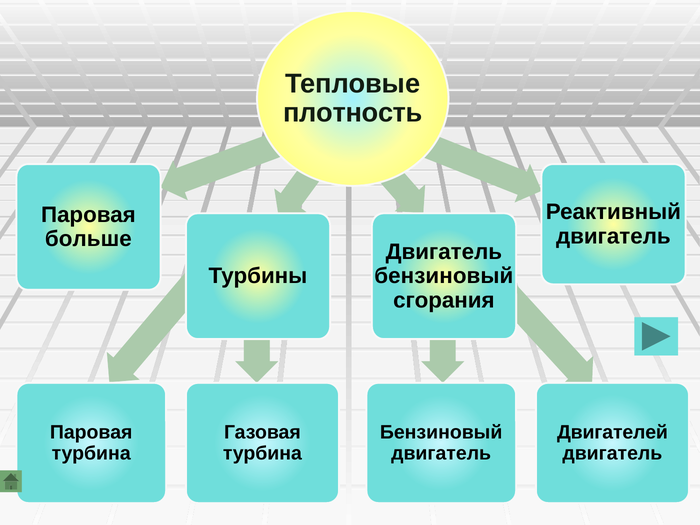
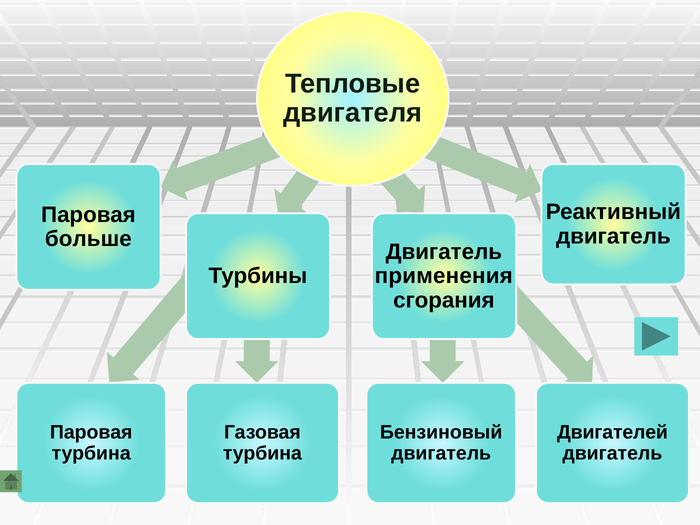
плотность: плотность -> двигателя (353, 113)
бензиновый: бензиновый -> применения (444, 276)
